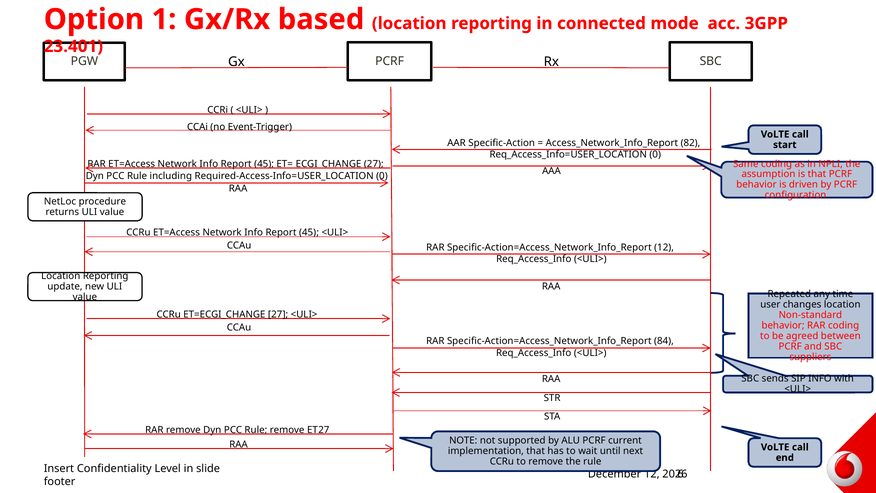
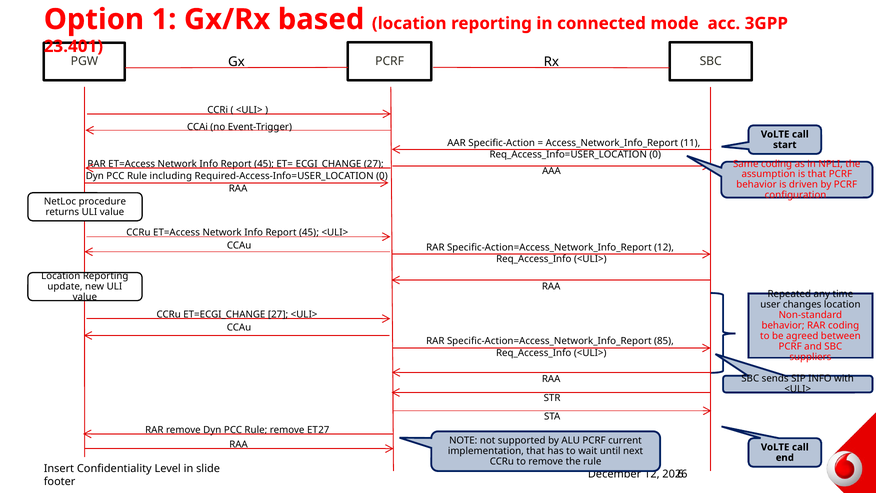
82: 82 -> 11 (690, 143)
84: 84 -> 85 (664, 341)
